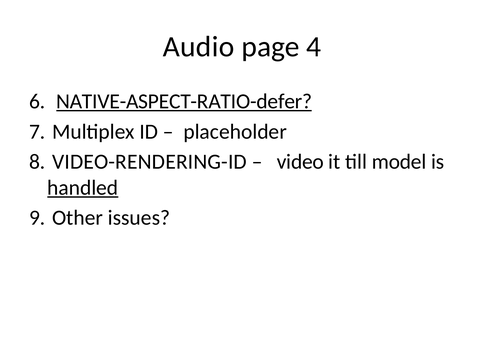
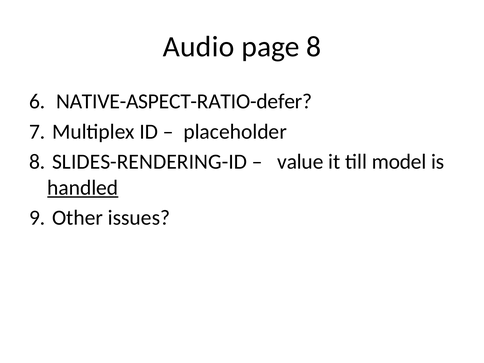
page 4: 4 -> 8 (314, 47)
NATIVE-ASPECT-RATIO-defer underline: present -> none (184, 102)
VIDEO-RENDERING-ID: VIDEO-RENDERING-ID -> SLIDES-RENDERING-ID (150, 162)
video: video -> value (300, 162)
